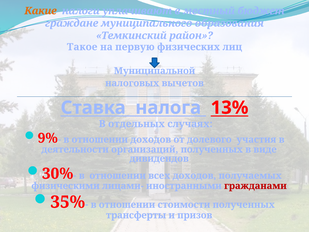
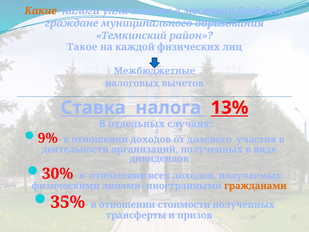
первую: первую -> каждой (135, 47)
Муниципальной: Муниципальной -> Межбюджетные (154, 71)
гражданами colour: red -> orange (255, 186)
